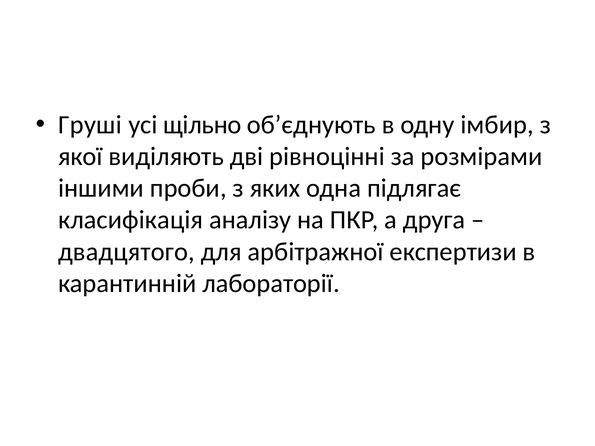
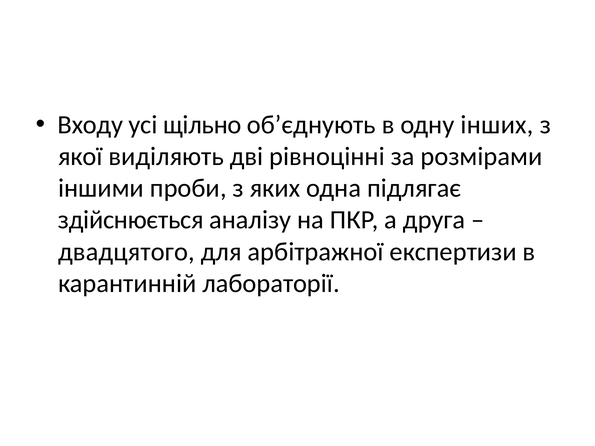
Груші: Груші -> Входу (90, 125)
імбир: імбир -> інших (497, 125)
класифікація: класифікація -> здійснюється (131, 220)
